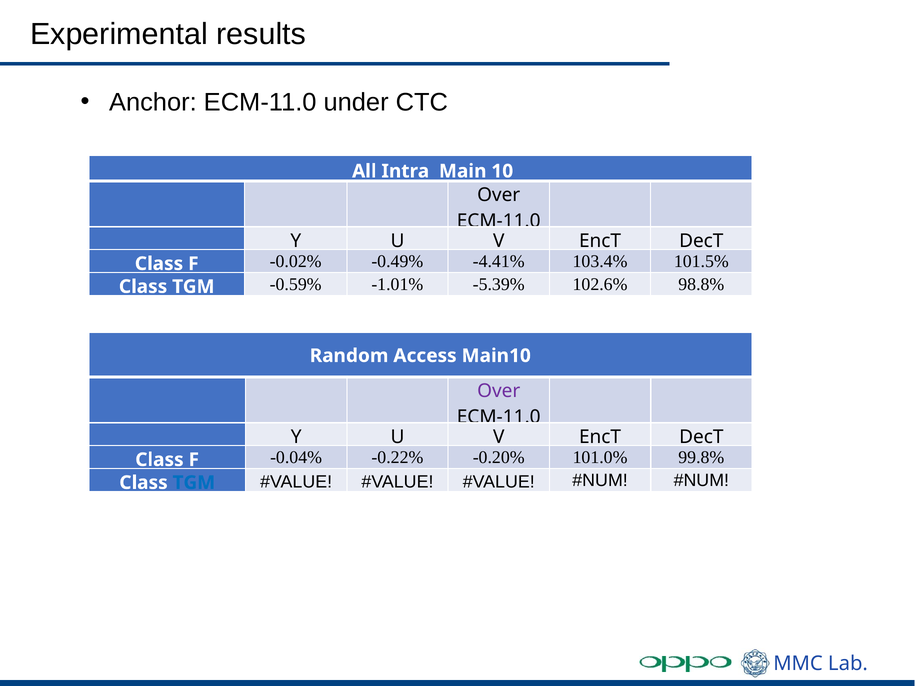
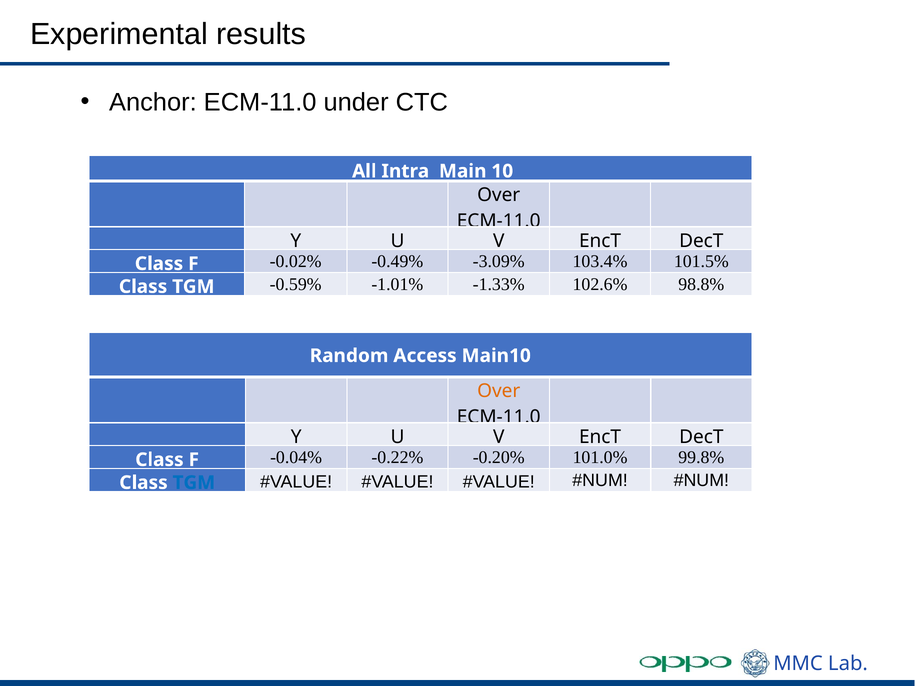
-4.41%: -4.41% -> -3.09% (499, 262)
-5.39%: -5.39% -> -1.33% (499, 285)
Over colour: purple -> orange (499, 391)
